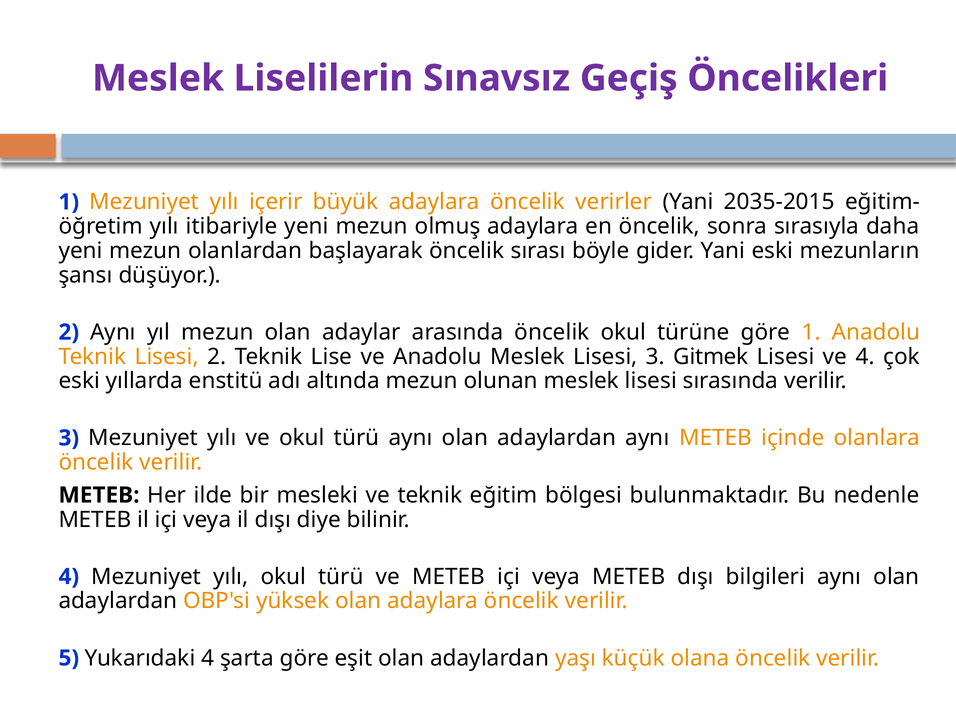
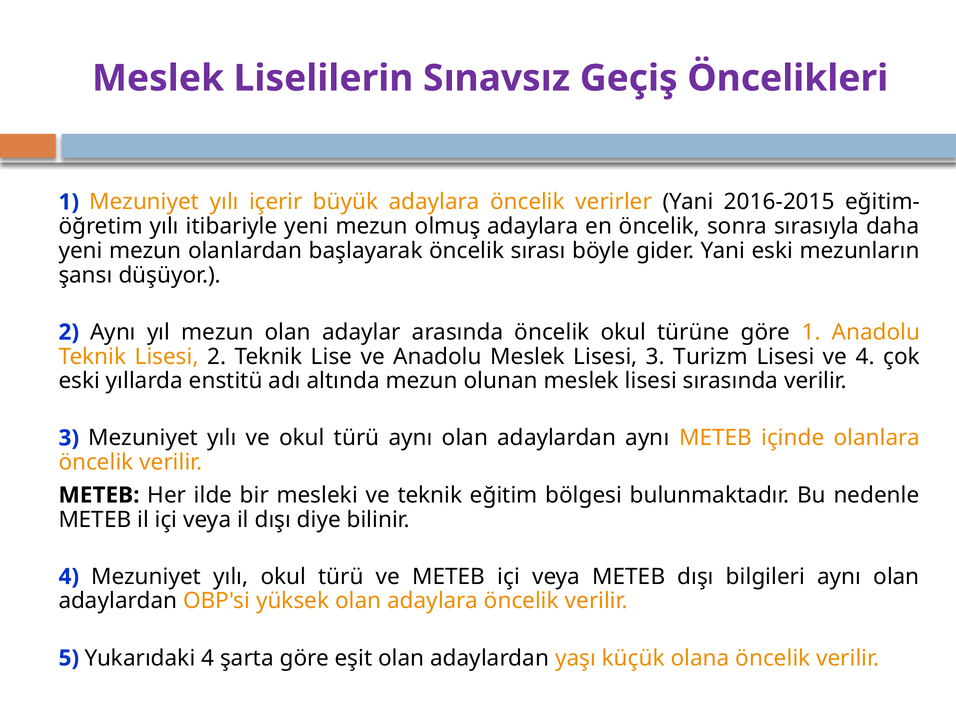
2035-2015: 2035-2015 -> 2016-2015 (779, 202)
Gitmek: Gitmek -> Turizm (711, 357)
